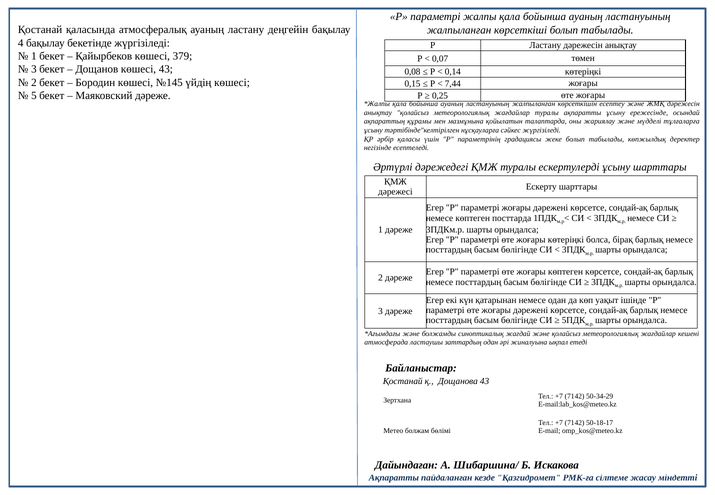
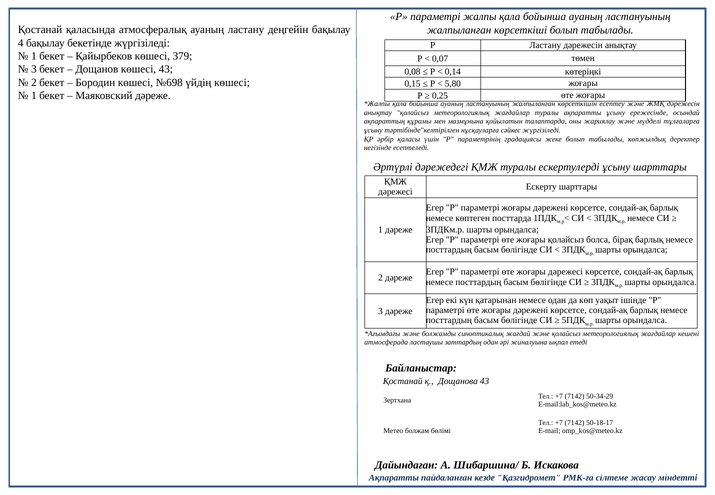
№145: №145 -> №698 (169, 83)
7,44: 7,44 -> 5,80 (453, 84)
5: 5 -> 1 (34, 96)
жоғары көтеріңкі: көтеріңкі -> қолайсыз (566, 240)
жоғары көптеген: көптеген -> дәрежесі (565, 272)
